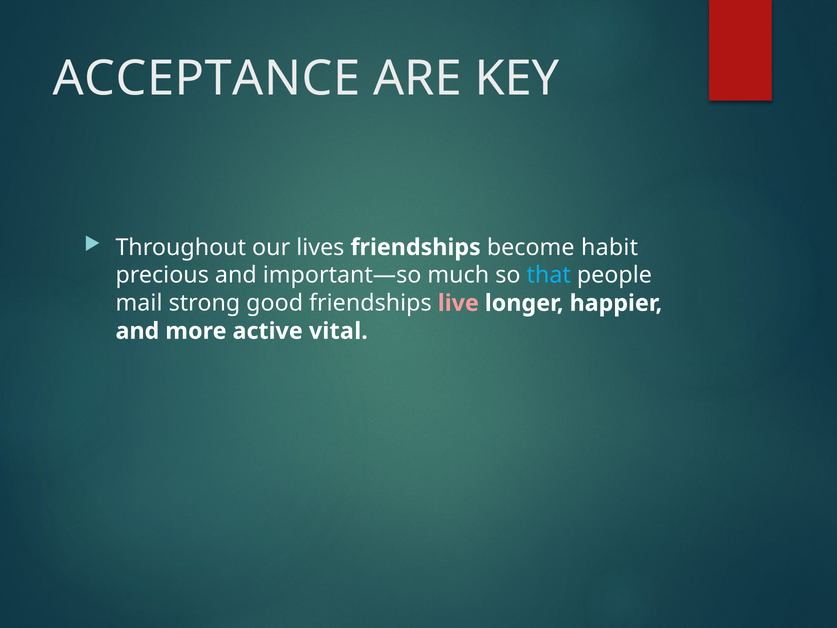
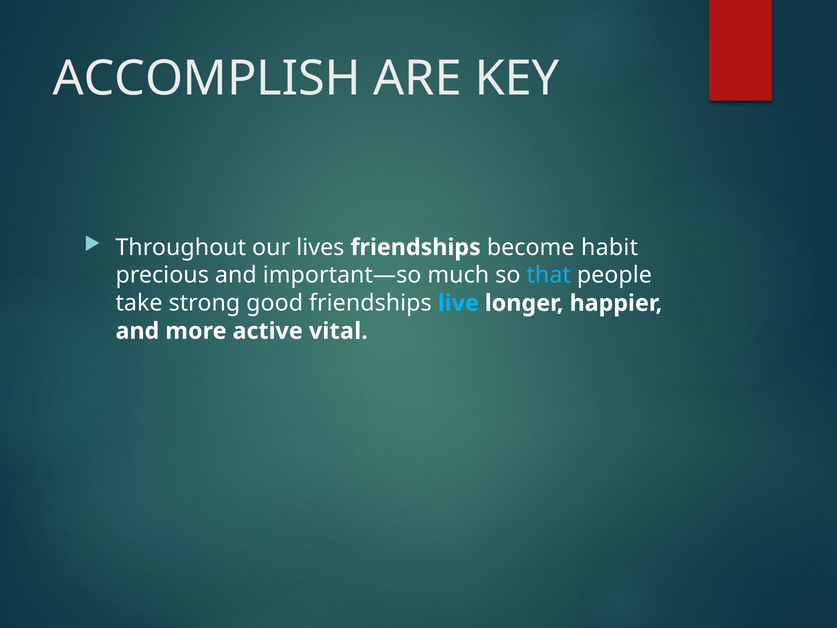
ACCEPTANCE: ACCEPTANCE -> ACCOMPLISH (207, 78)
mail: mail -> take (139, 303)
live colour: pink -> light blue (458, 303)
